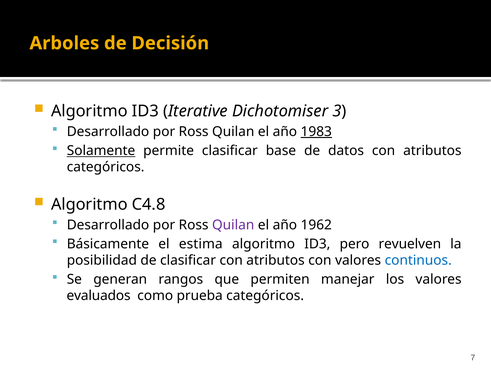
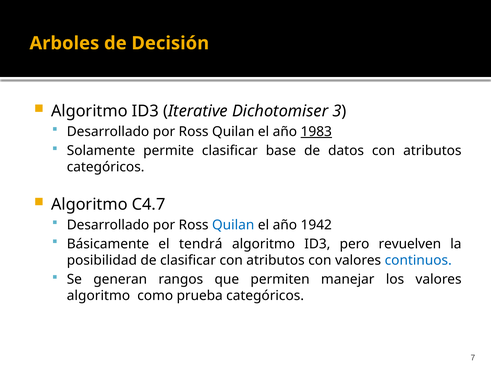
Solamente underline: present -> none (101, 151)
C4.8: C4.8 -> C4.7 (149, 205)
Quilan colour: purple -> blue (233, 225)
1962: 1962 -> 1942 (316, 225)
estima: estima -> tendrá (201, 244)
evaluados: evaluados -> algoritmo (98, 296)
